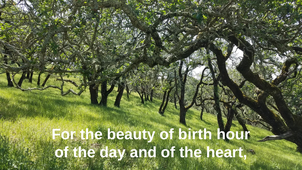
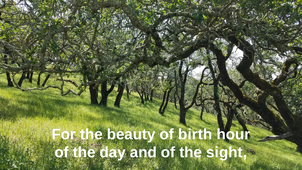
heart: heart -> sight (227, 152)
